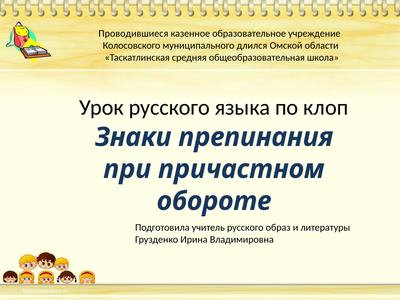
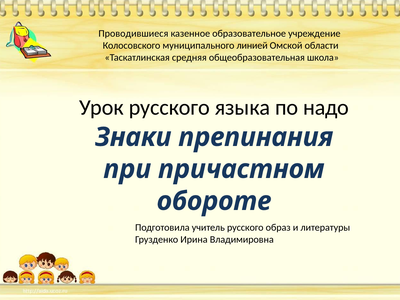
длился: длился -> линией (252, 46)
клоп: клоп -> надо (326, 107)
